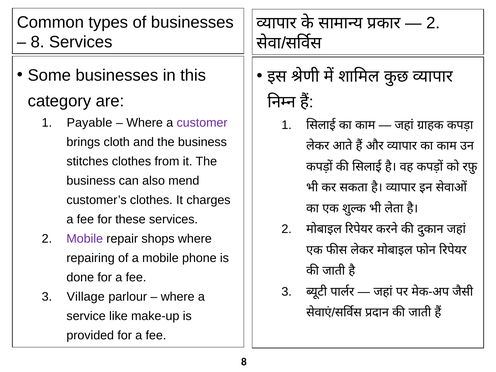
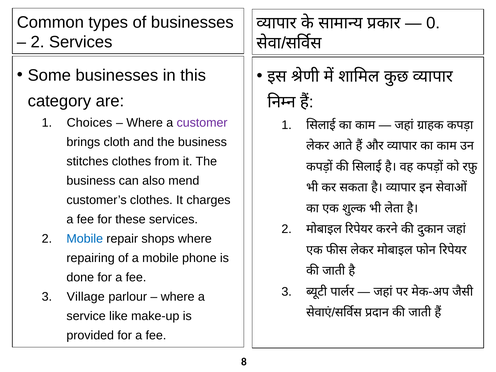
2: 2 -> 0 (433, 23)
8: 8 -> 2 (38, 42)
Payable: Payable -> Choices (89, 123)
Mobile colour: purple -> blue (85, 239)
